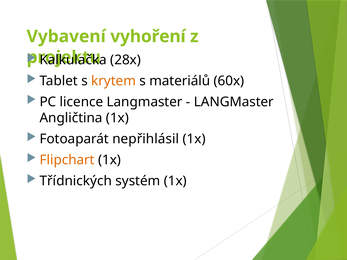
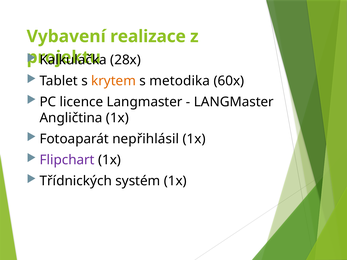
vyhoření: vyhoření -> realizace (148, 36)
materiálů: materiálů -> metodika (180, 81)
Flipchart colour: orange -> purple (67, 160)
